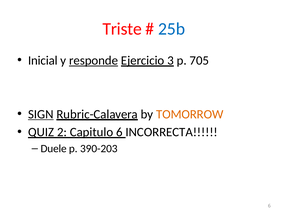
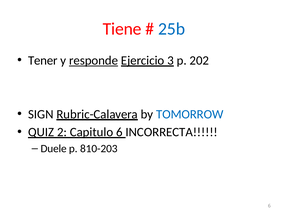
Triste: Triste -> Tiene (122, 29)
Inicial: Inicial -> Tener (43, 60)
705: 705 -> 202 (199, 60)
SIGN underline: present -> none (41, 114)
TOMORROW colour: orange -> blue (190, 114)
390-203: 390-203 -> 810-203 (99, 149)
